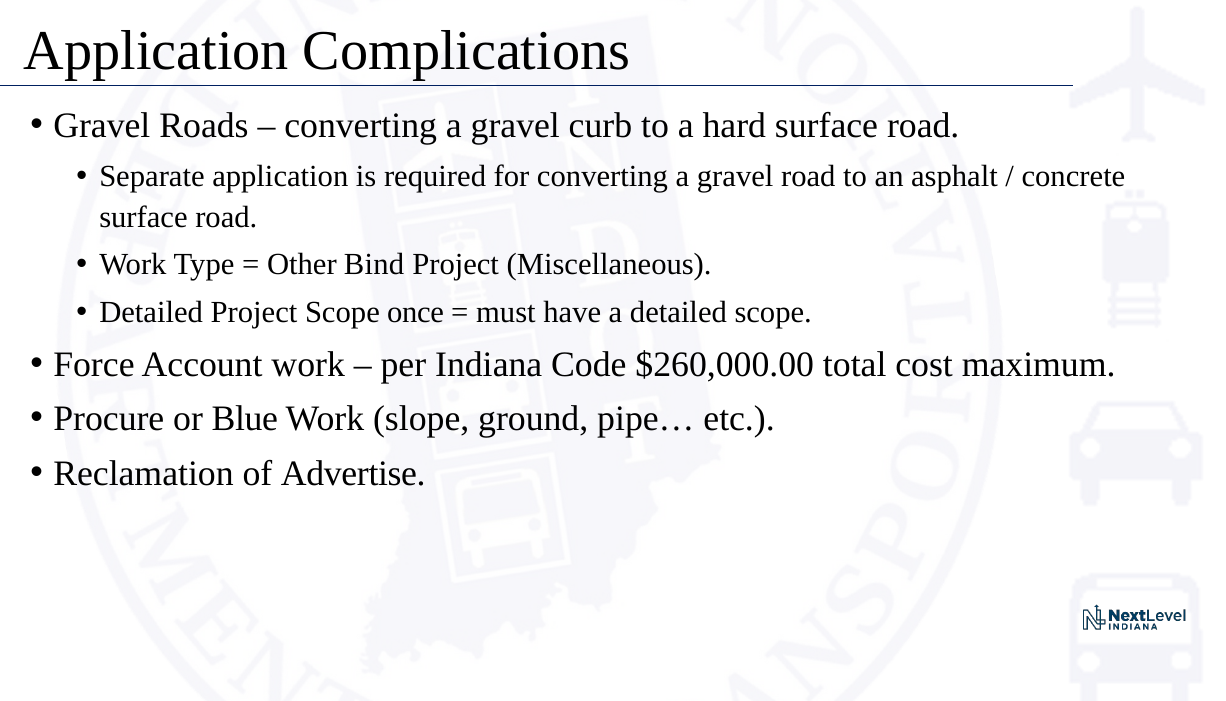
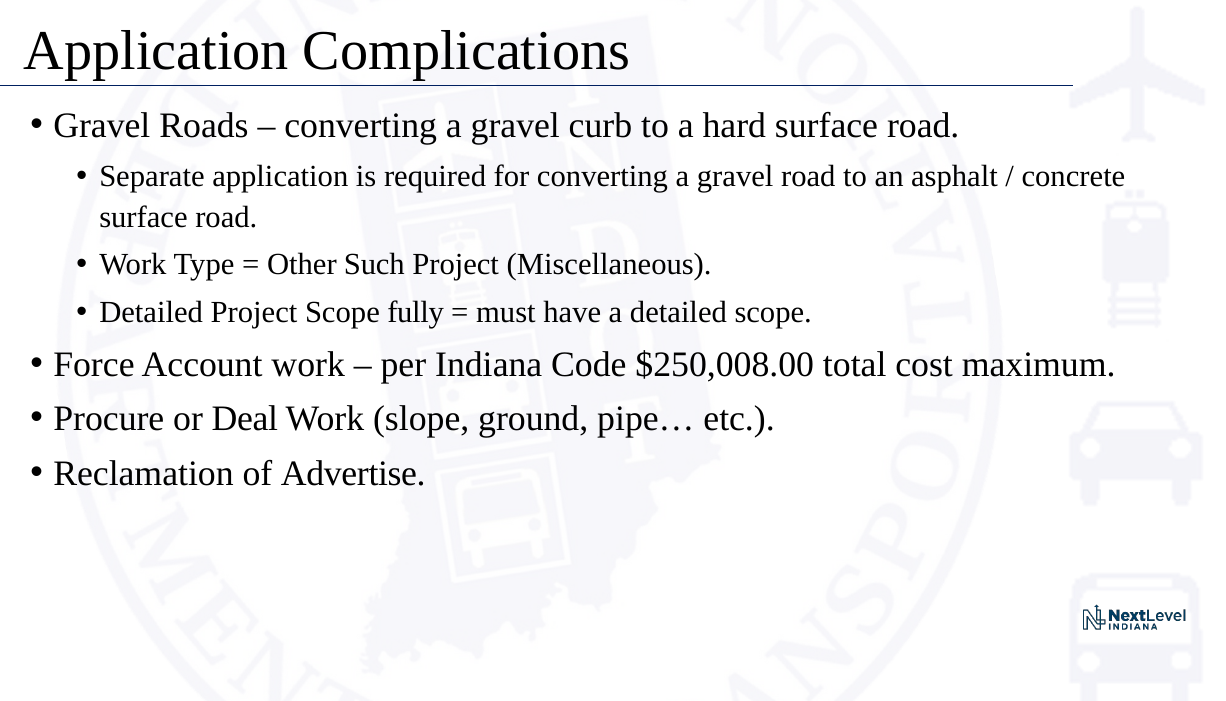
Bind: Bind -> Such (374, 265)
once: once -> fully (416, 312)
$260,000.00: $260,000.00 -> $250,008.00 (725, 364)
Blue: Blue -> Deal (245, 419)
